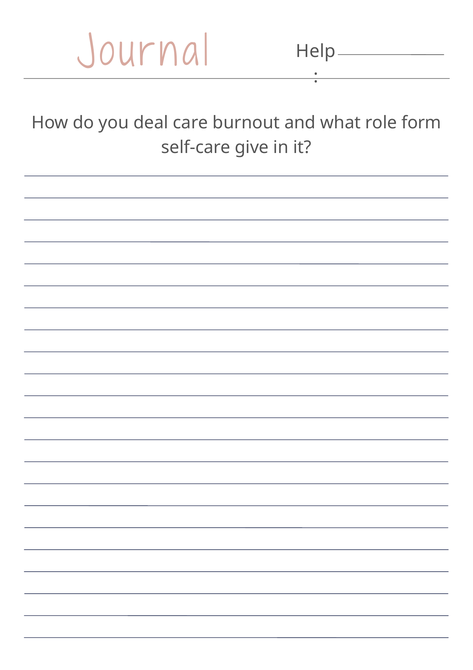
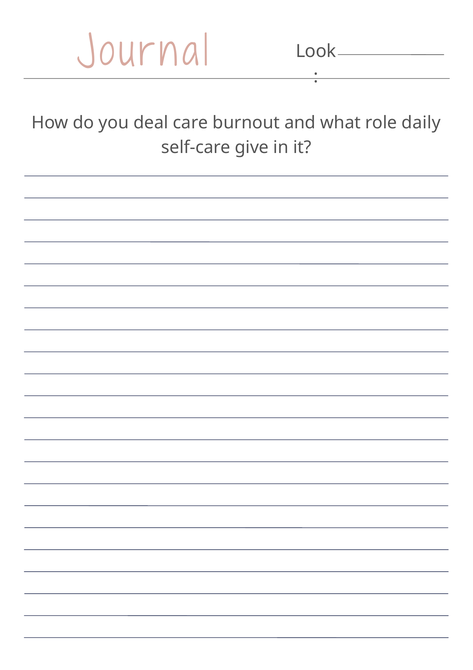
Help: Help -> Look (316, 51)
form: form -> daily (421, 123)
